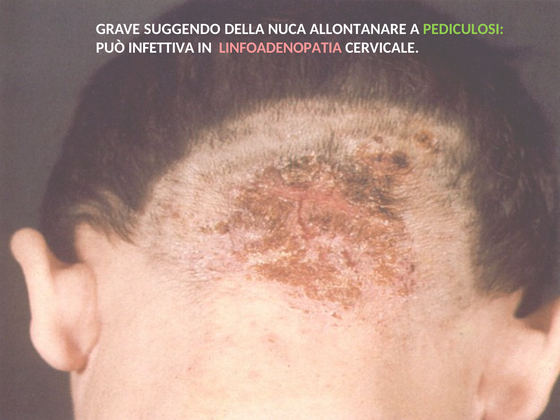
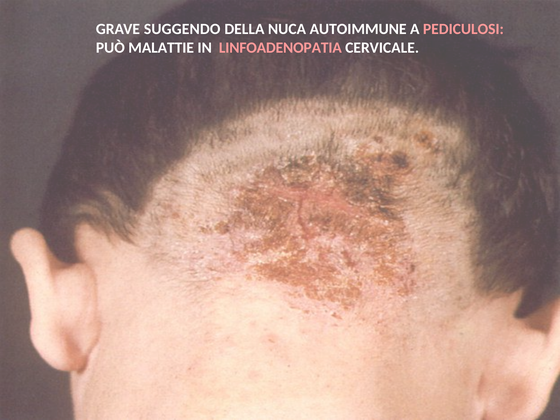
ALLONTANARE: ALLONTANARE -> AUTOIMMUNE (358, 29)
PEDICULOSI colour: light green -> pink (463, 29)
INFETTIVA: INFETTIVA -> MALATTIE (161, 48)
